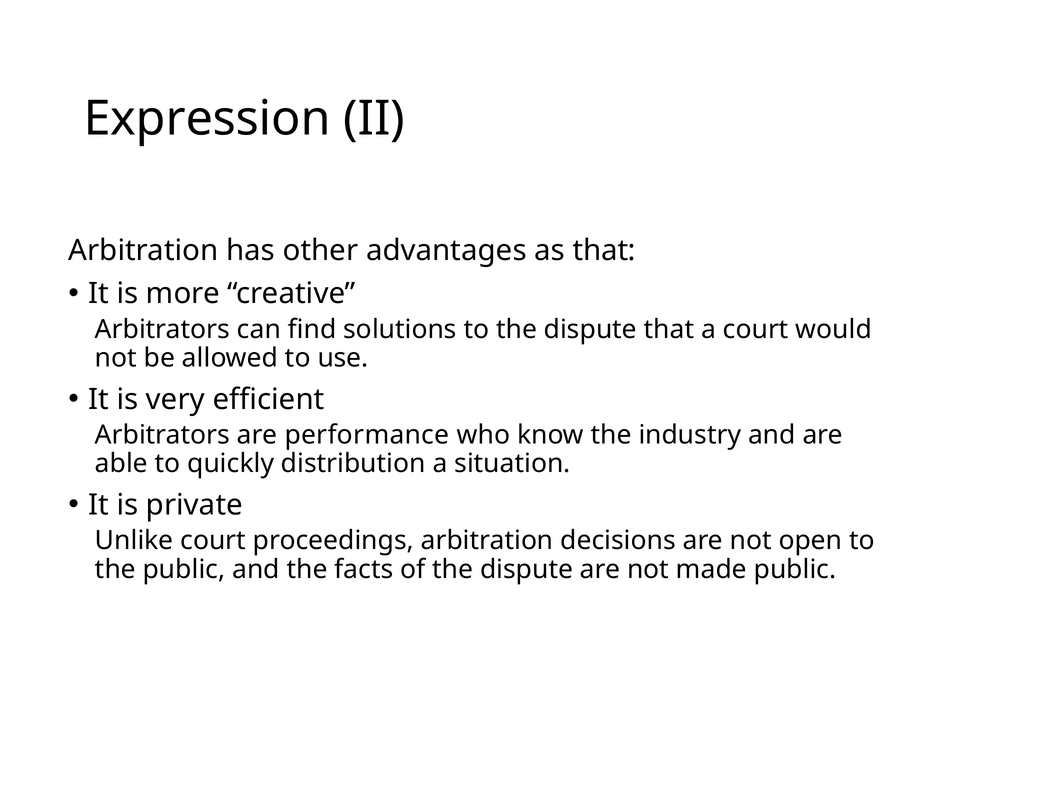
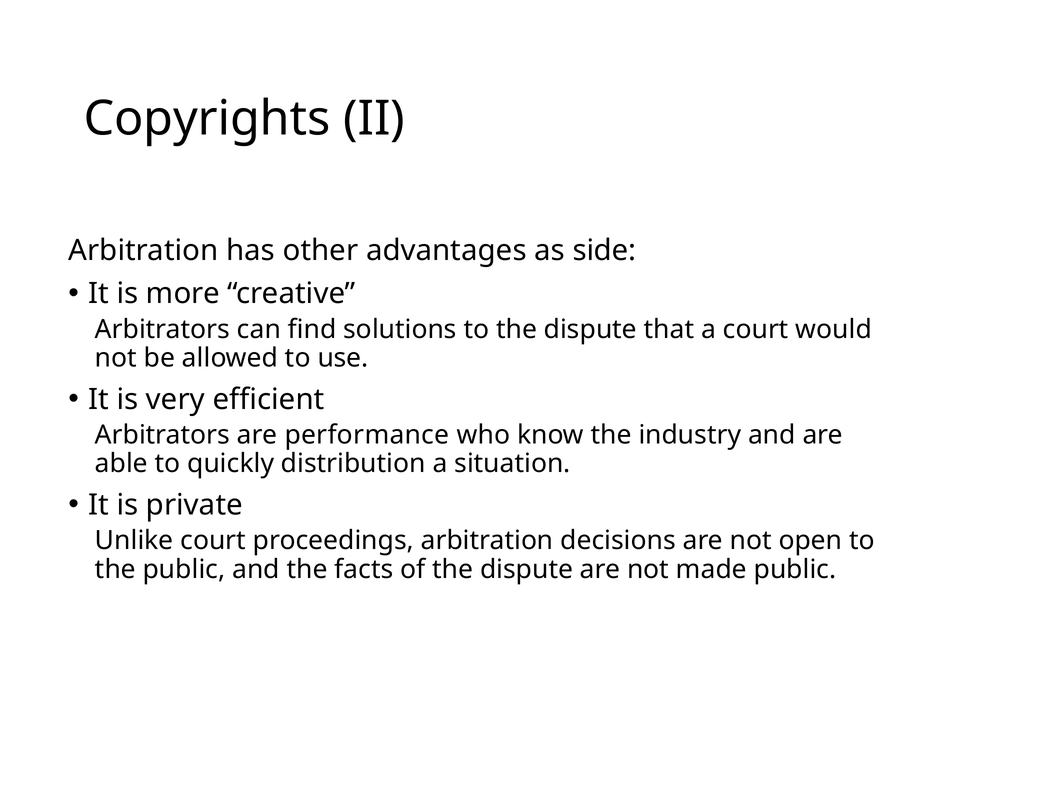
Expression: Expression -> Copyrights (207, 119)
as that: that -> side (604, 251)
